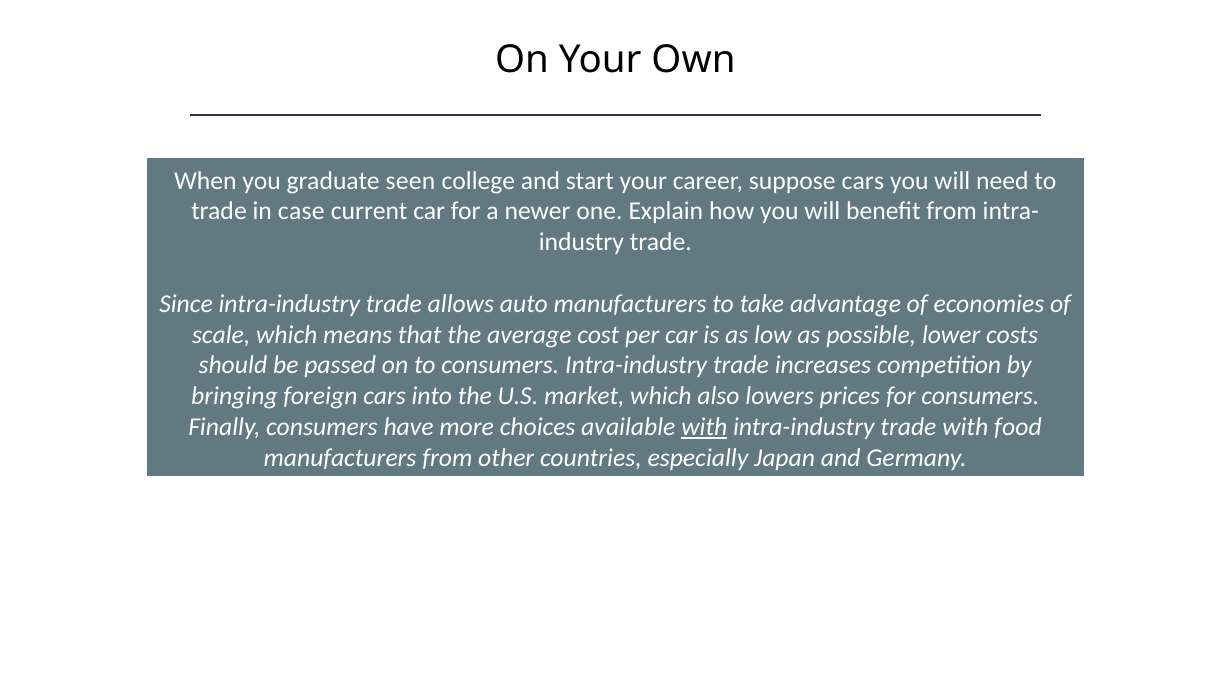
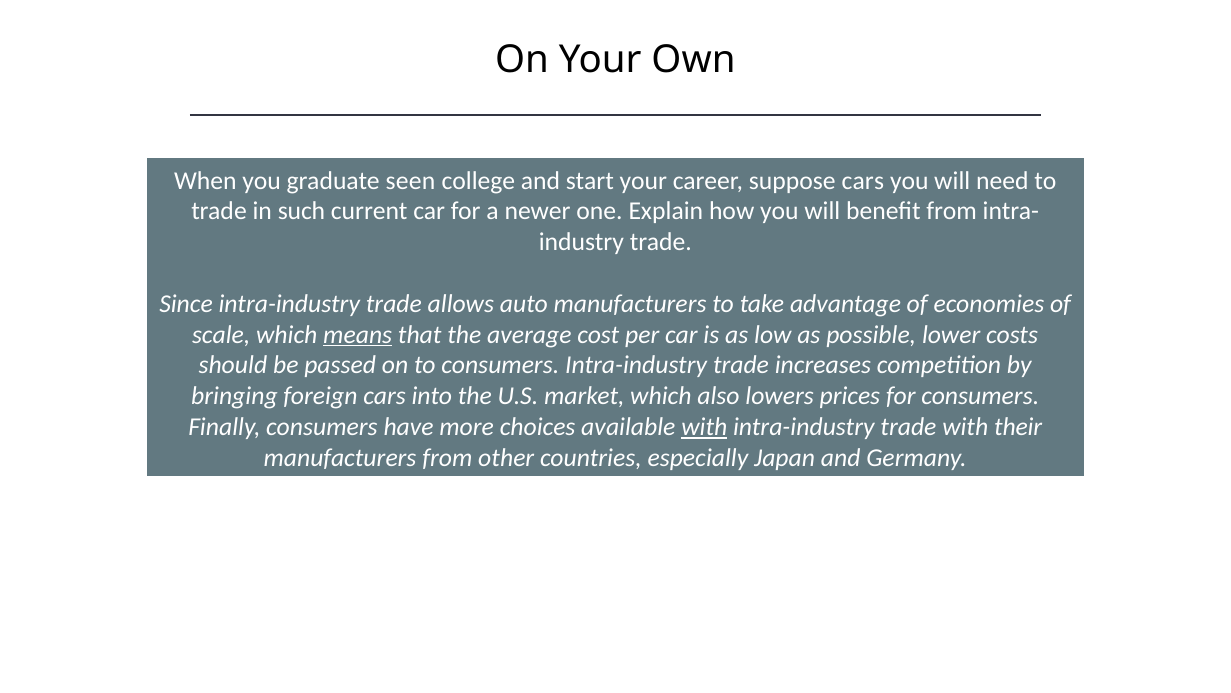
case: case -> such (302, 211)
means underline: none -> present (358, 334)
food: food -> their (1018, 427)
